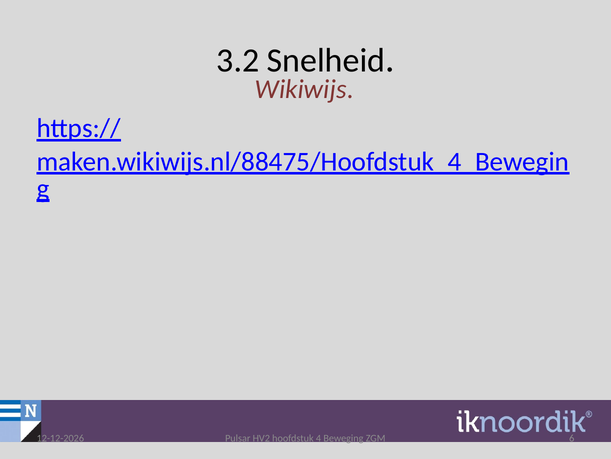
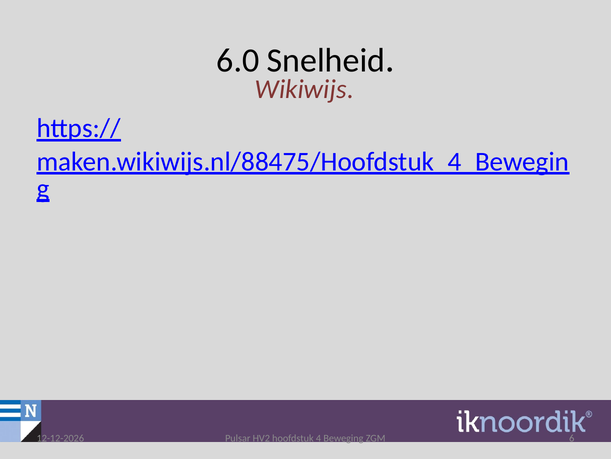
3.2: 3.2 -> 6.0 (238, 60)
